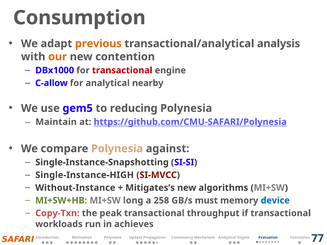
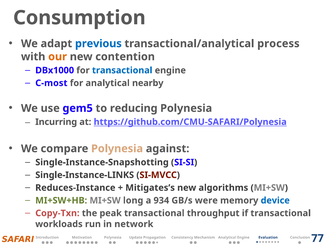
previous colour: orange -> blue (98, 44)
analysis: analysis -> process (278, 44)
transactional colour: red -> blue (122, 70)
C-allow: C-allow -> C-most (51, 83)
Maintain: Maintain -> Incurring (56, 122)
Single-Instance-HIGH: Single-Instance-HIGH -> Single-Instance-LINKS (85, 175)
Without-Instance: Without-Instance -> Reduces-Instance (75, 188)
258: 258 -> 934 (161, 201)
must: must -> were (206, 201)
achieves: achieves -> network (134, 224)
